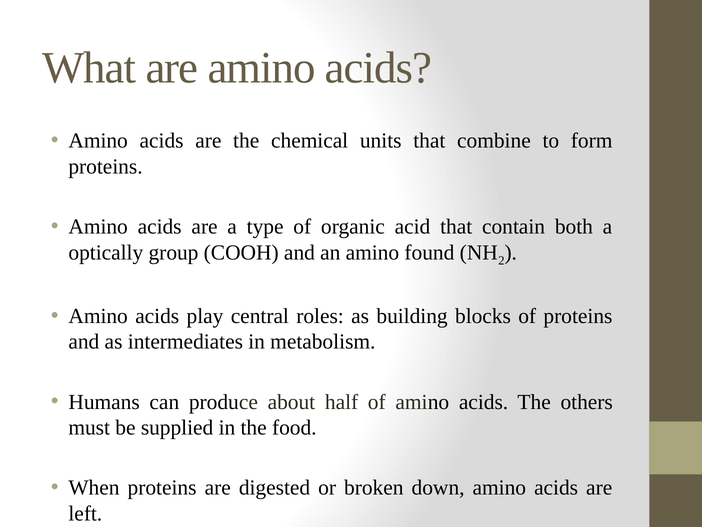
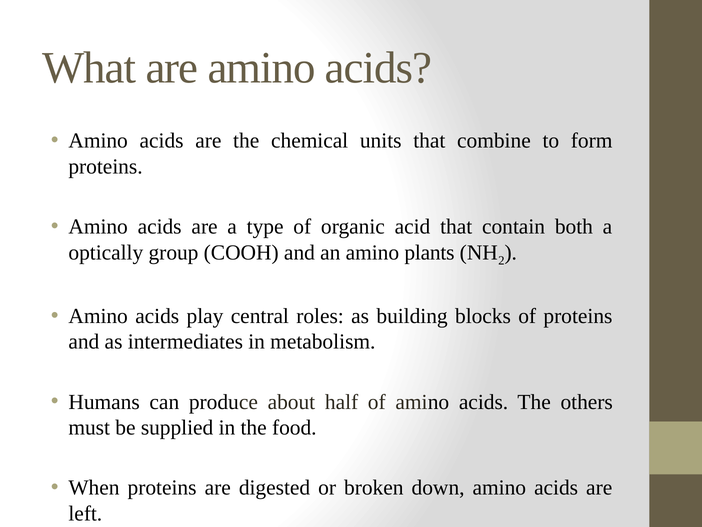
found: found -> plants (430, 252)
